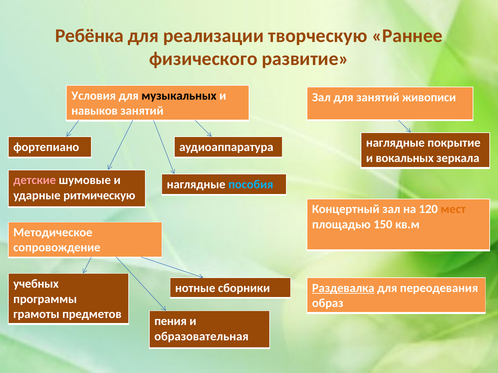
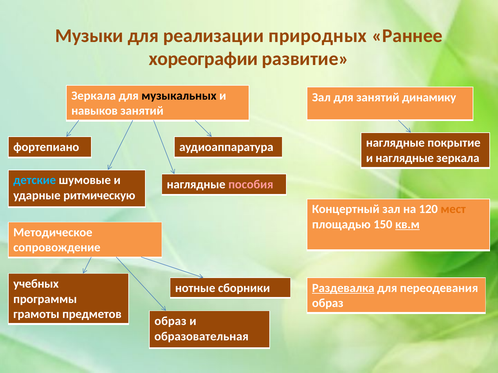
Ребёнка: Ребёнка -> Музыки (89, 36)
творческую: творческую -> природных (318, 36)
физического: физического -> хореографии (203, 59)
Условия: Условия -> Зеркала (94, 96)
живописи: живописи -> динамику (429, 97)
и вокальных: вокальных -> наглядные (405, 158)
детские colour: pink -> light blue (35, 180)
пособия colour: light blue -> pink (251, 185)
кв.м underline: none -> present (407, 225)
пения: пения -> образ (170, 321)
